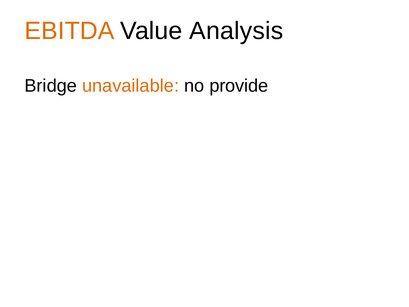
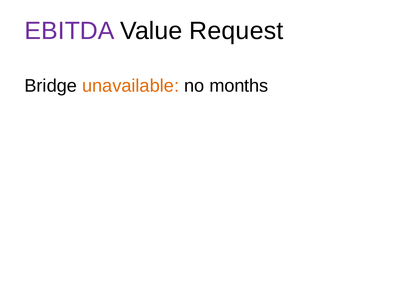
EBITDA colour: orange -> purple (70, 31)
Analysis: Analysis -> Request (236, 31)
provide: provide -> months (239, 86)
